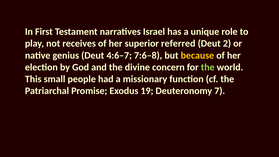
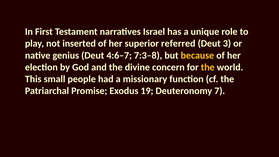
receives: receives -> inserted (79, 44)
2: 2 -> 3 (227, 44)
7:6–8: 7:6–8 -> 7:3–8 (148, 55)
the colour: light green -> yellow (208, 67)
